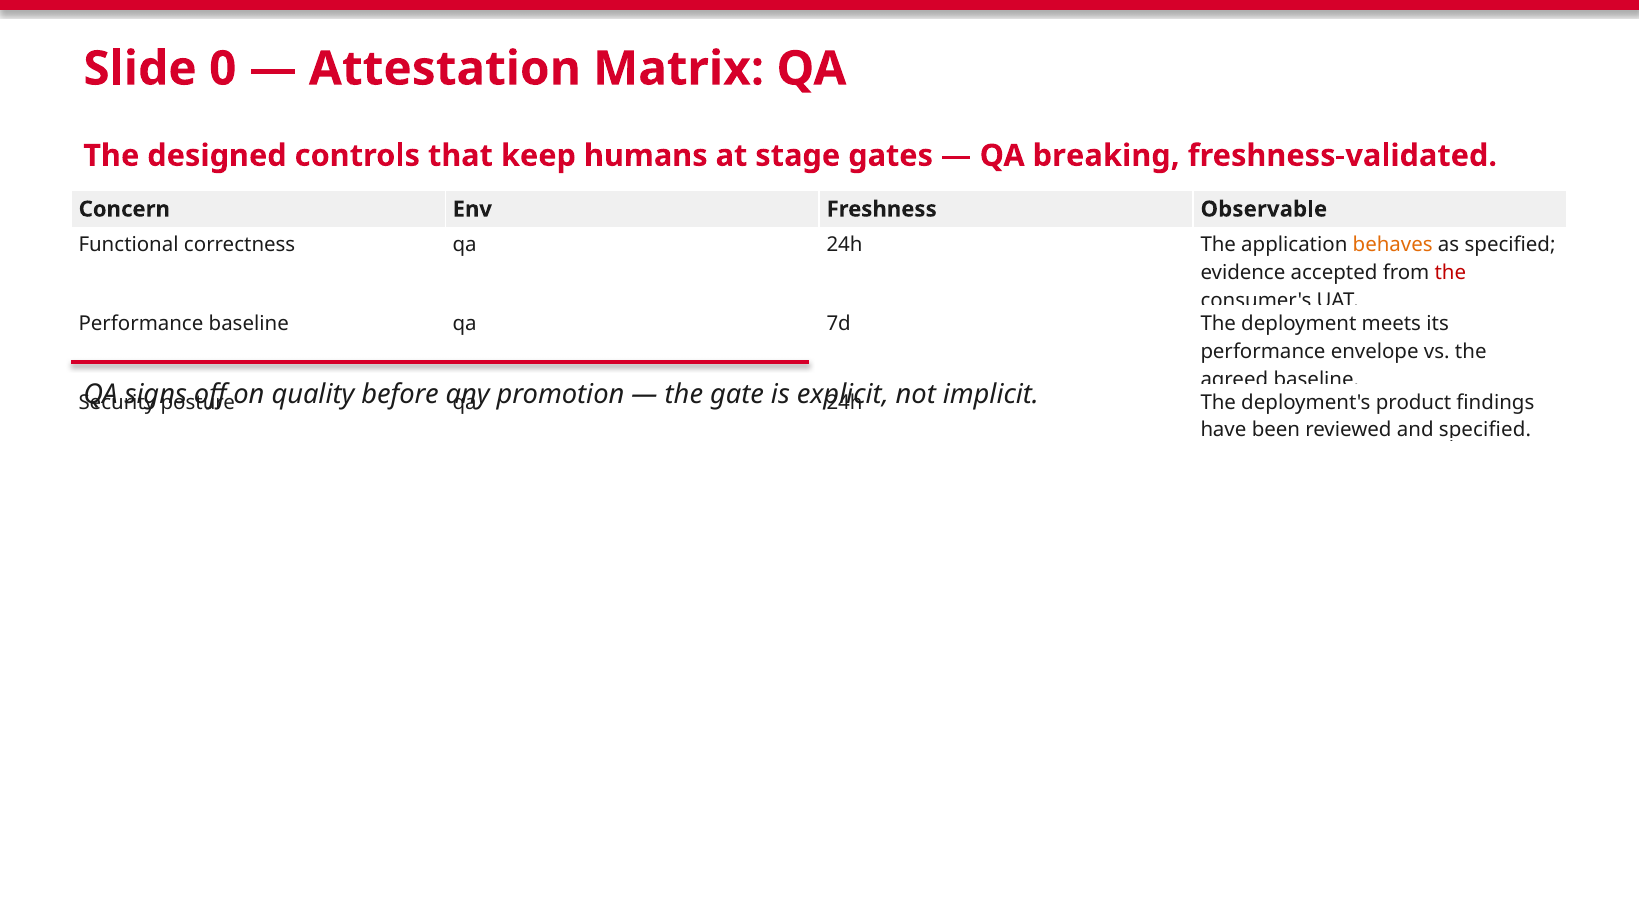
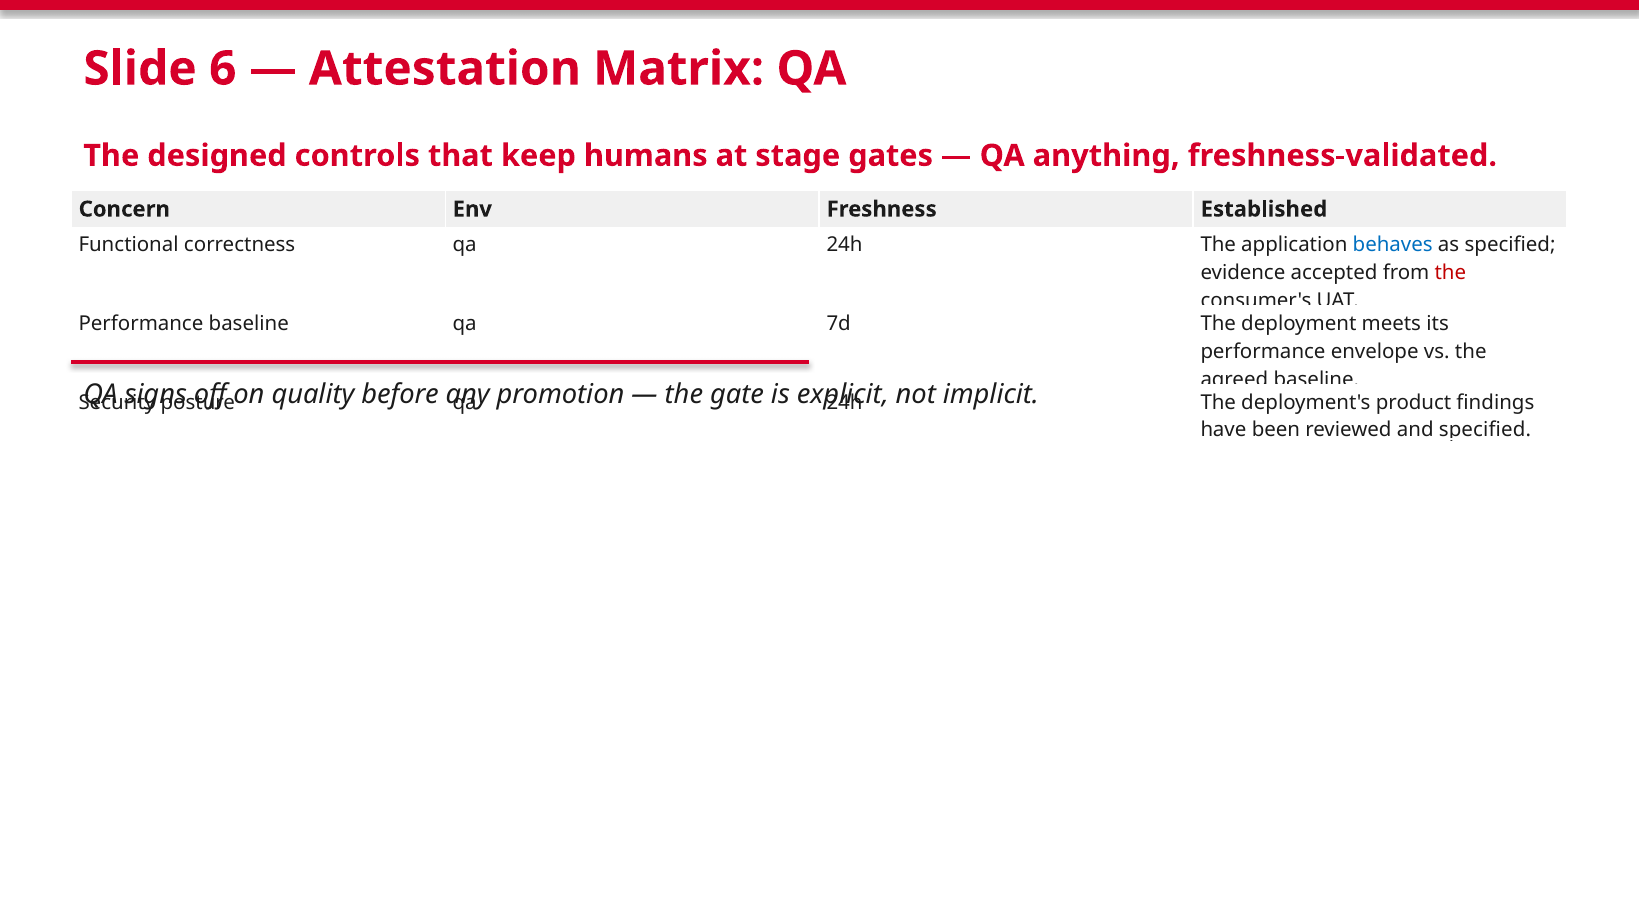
0: 0 -> 6 (223, 69)
breaking: breaking -> anything (1106, 156)
Observable: Observable -> Established (1264, 209)
behaves colour: orange -> blue (1393, 245)
